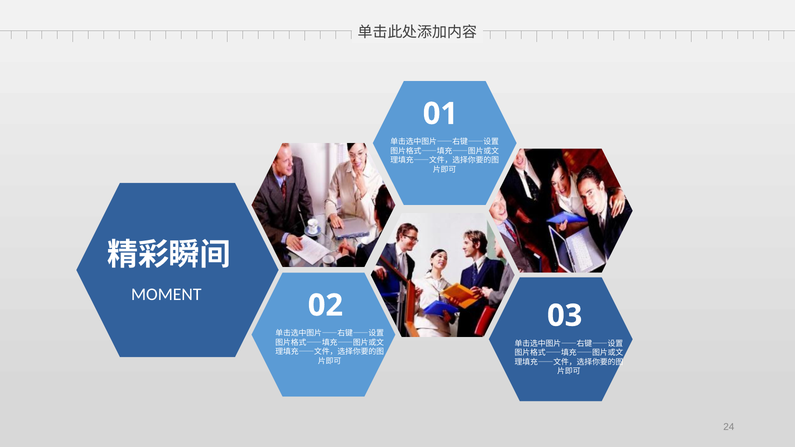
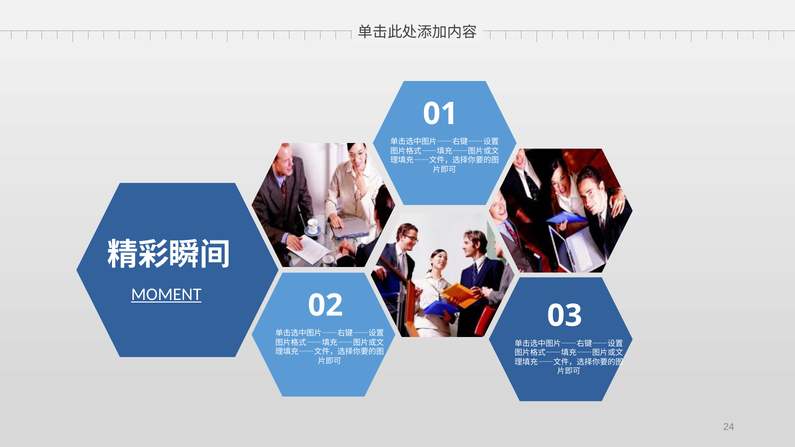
MOMENT underline: none -> present (166, 294)
